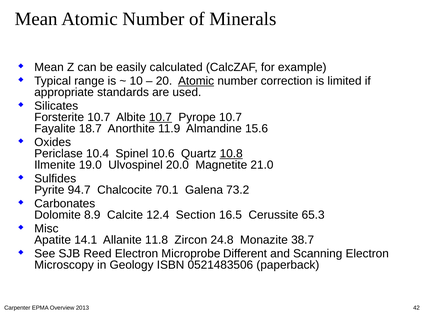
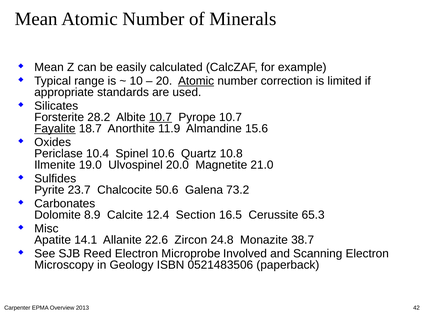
Forsterite 10.7: 10.7 -> 28.2 (99, 117)
Fayalite underline: none -> present (55, 129)
10.8 underline: present -> none (231, 154)
94.7: 94.7 -> 23.7 (79, 190)
70.1: 70.1 -> 50.6 (167, 190)
11.8: 11.8 -> 22.6 (157, 240)
Different: Different -> Involved (245, 254)
